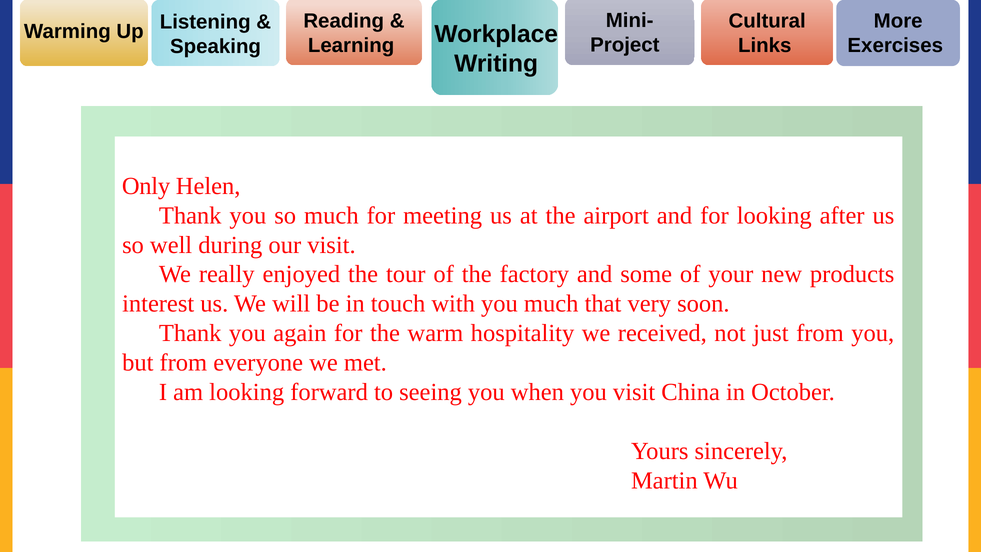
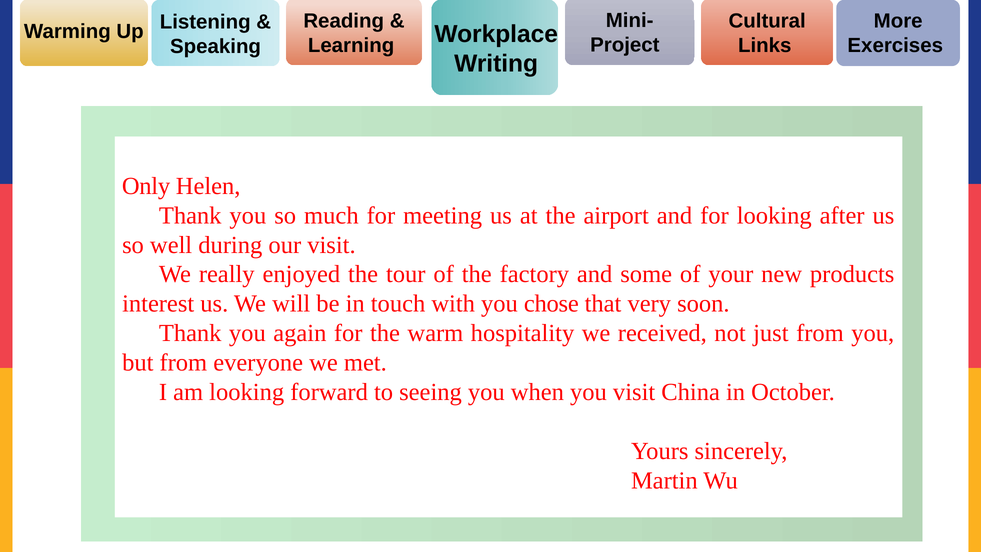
you much: much -> chose (551, 304)
